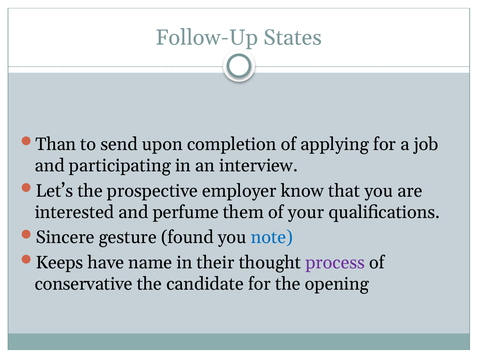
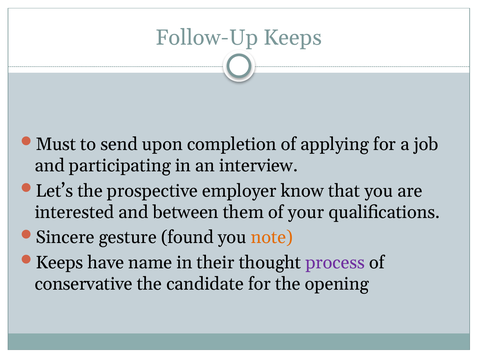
Follow-Up States: States -> Keeps (293, 38)
Than: Than -> Must (56, 144)
perfume: perfume -> between (186, 213)
note colour: blue -> orange (272, 238)
